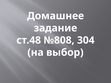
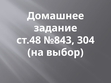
№808: №808 -> №843 (59, 40)
